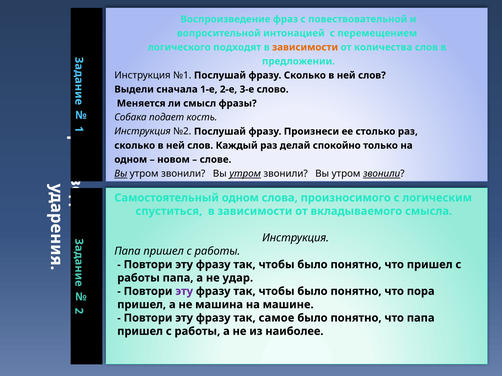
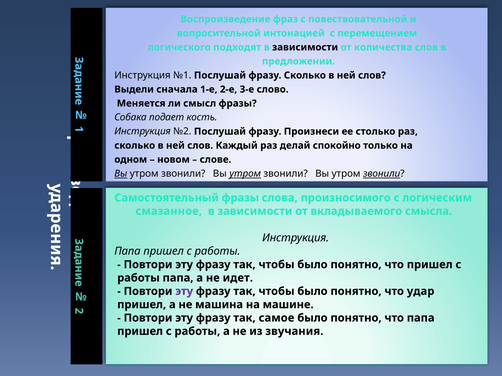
зависимости colour: orange -> black (305, 47)
Самостоятельный одном: одном -> фразы (240, 198)
спуститься: спуститься -> смазанное (169, 211)
удар: удар -> идет (238, 278)
пора: пора -> удар (421, 292)
наиболее: наиболее -> звучания (294, 332)
